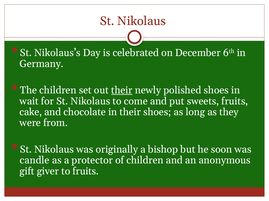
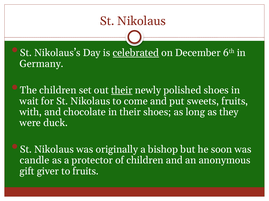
celebrated underline: none -> present (136, 53)
cake: cake -> with (31, 112)
from: from -> duck (56, 123)
